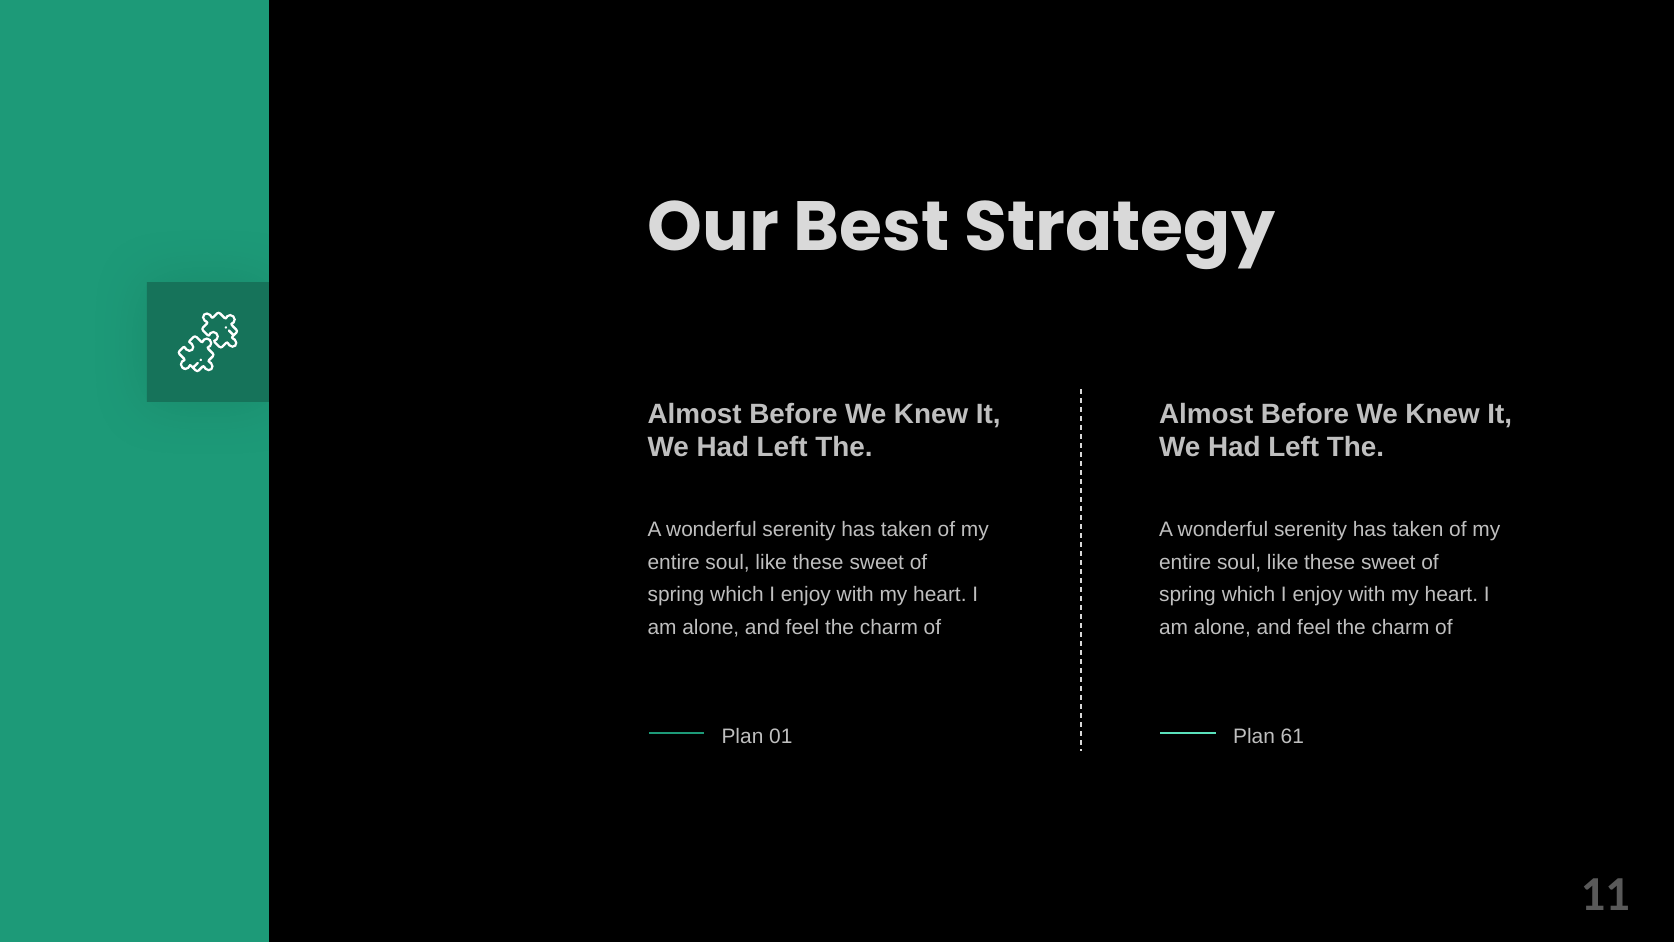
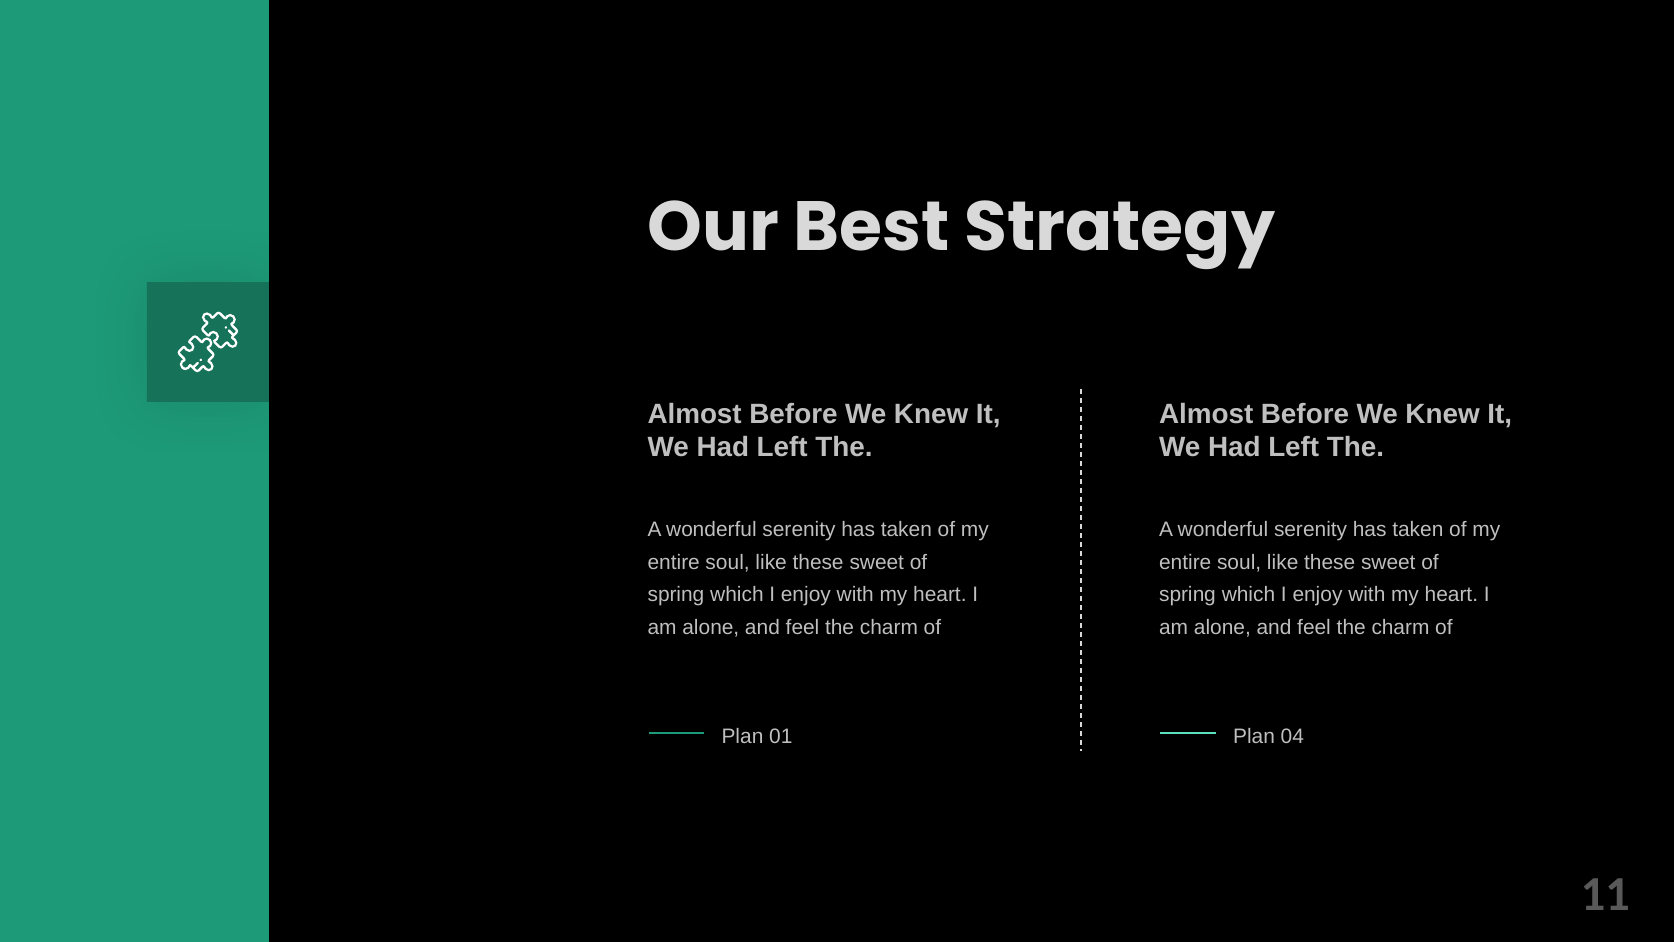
61: 61 -> 04 (1292, 736)
